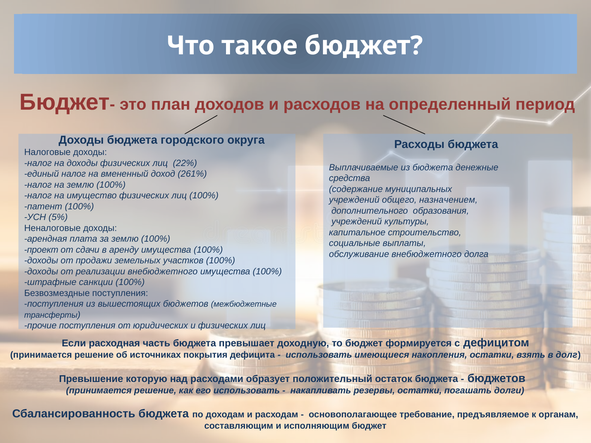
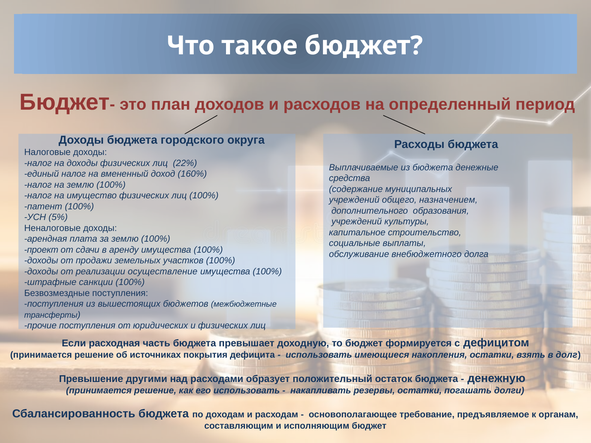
261%: 261% -> 160% (192, 174)
реализации внебюджетного: внебюджетного -> осуществление (163, 272)
которую: которую -> другими (147, 379)
бюджетов: бюджетов -> денежную (496, 379)
